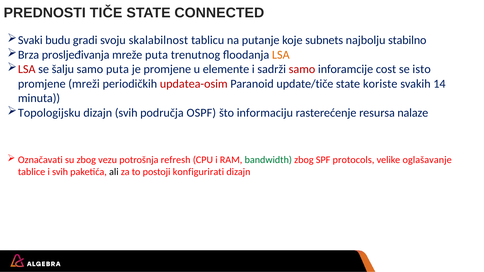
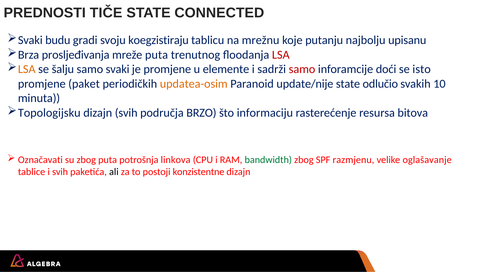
skalabilnost: skalabilnost -> koegzistiraju (159, 40)
putanje: putanje -> mrežnu (261, 40)
subnets: subnets -> putanju (324, 40)
stabilno: stabilno -> upisanu (407, 40)
LSA colour: orange -> red (281, 55)
LSA colour: red -> orange (27, 69)
samo puta: puta -> svaki (118, 69)
cost: cost -> doći (386, 69)
mreži: mreži -> paket (84, 84)
updatea-osim colour: red -> orange (194, 84)
update/tiče: update/tiče -> update/nije (305, 84)
koriste: koriste -> odlučio (380, 84)
14: 14 -> 10 (439, 84)
OSPF: OSPF -> BRZO (201, 113)
nalaze: nalaze -> bitova (413, 113)
zbog vezu: vezu -> puta (108, 160)
refresh: refresh -> linkova (176, 160)
protocols: protocols -> razmjenu (353, 160)
konfigurirati: konfigurirati -> konzistentne (199, 172)
